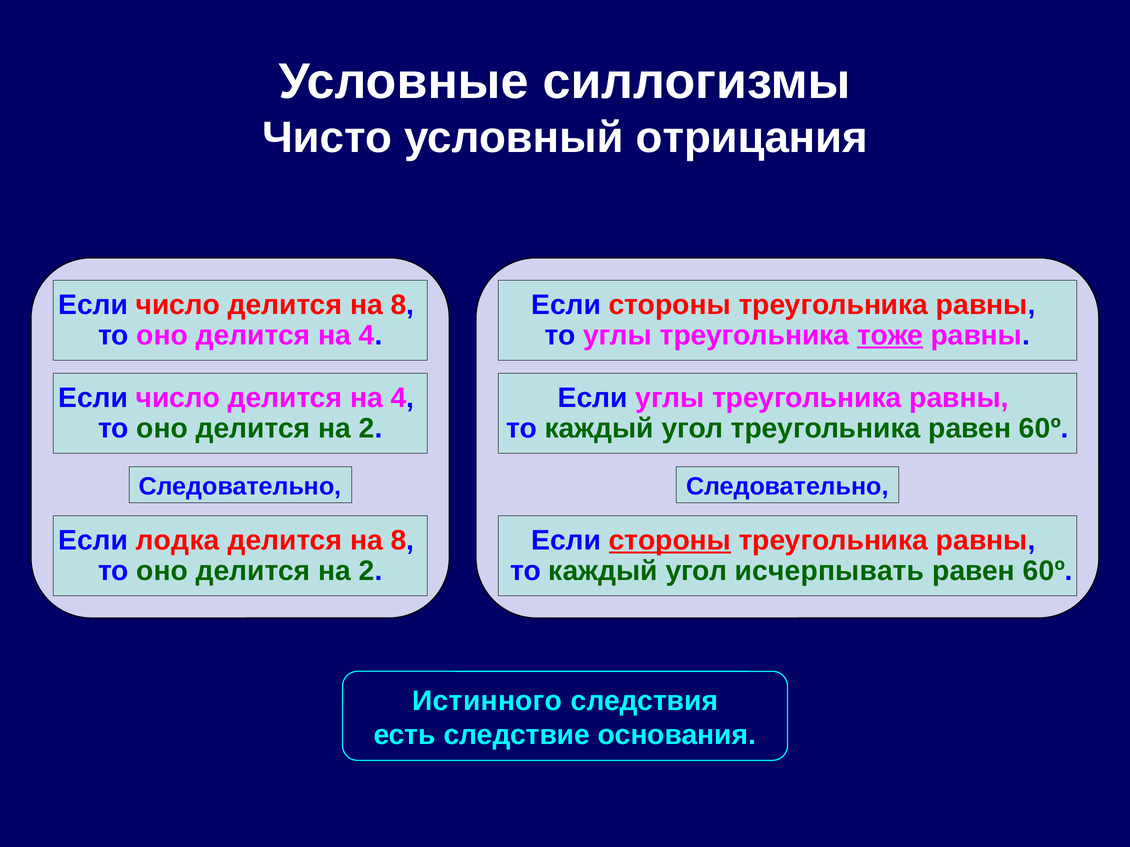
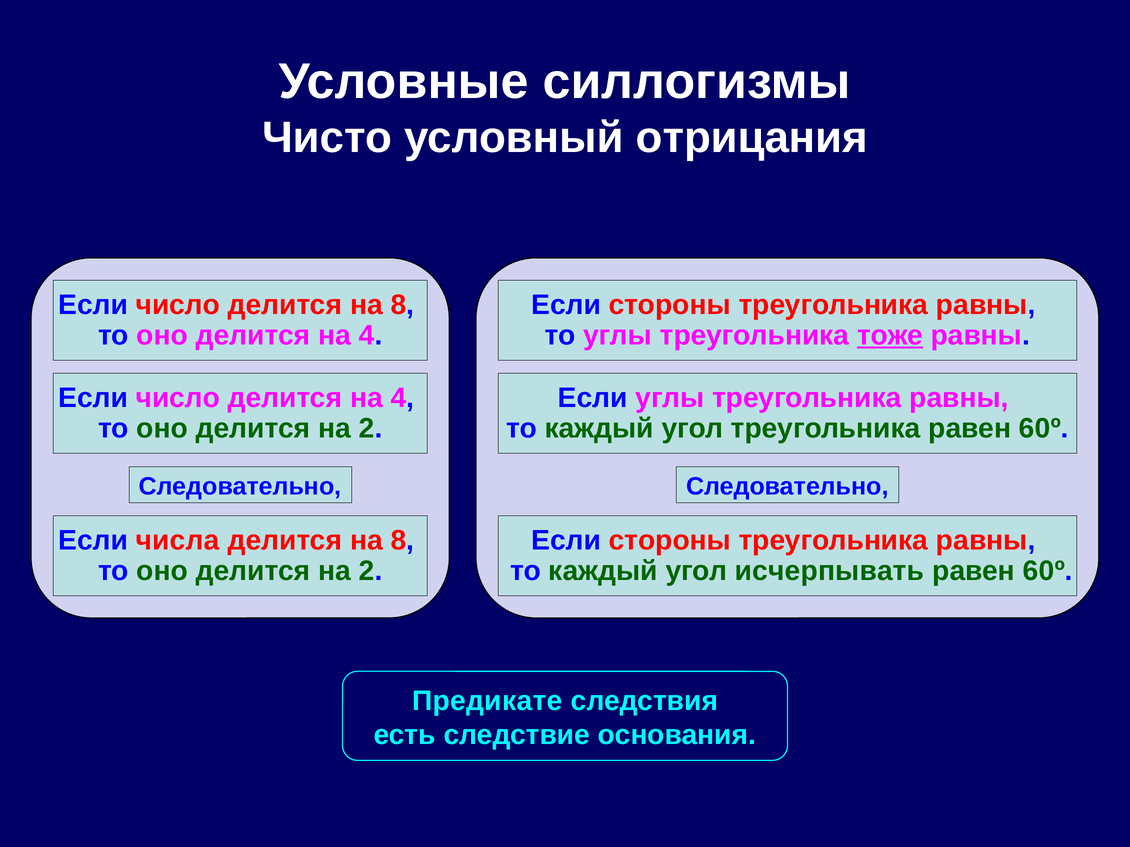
лодка: лодка -> числа (178, 541)
стороны underline: present -> none (670, 541)
Истинного: Истинного -> Предикате (487, 701)
